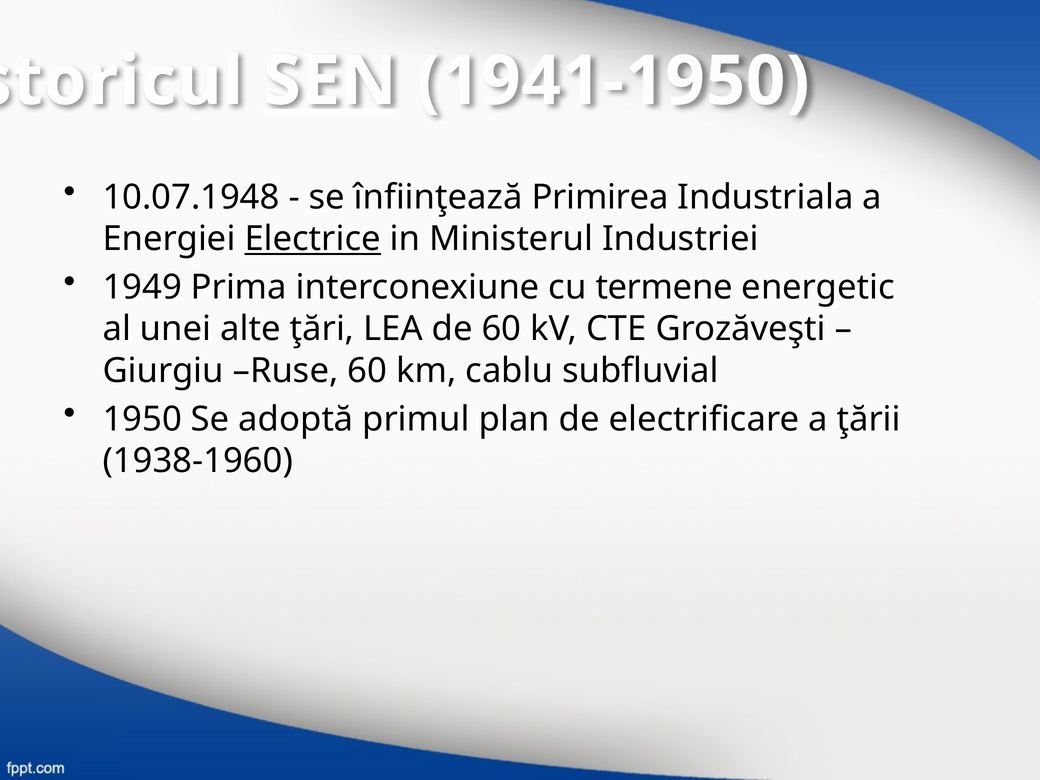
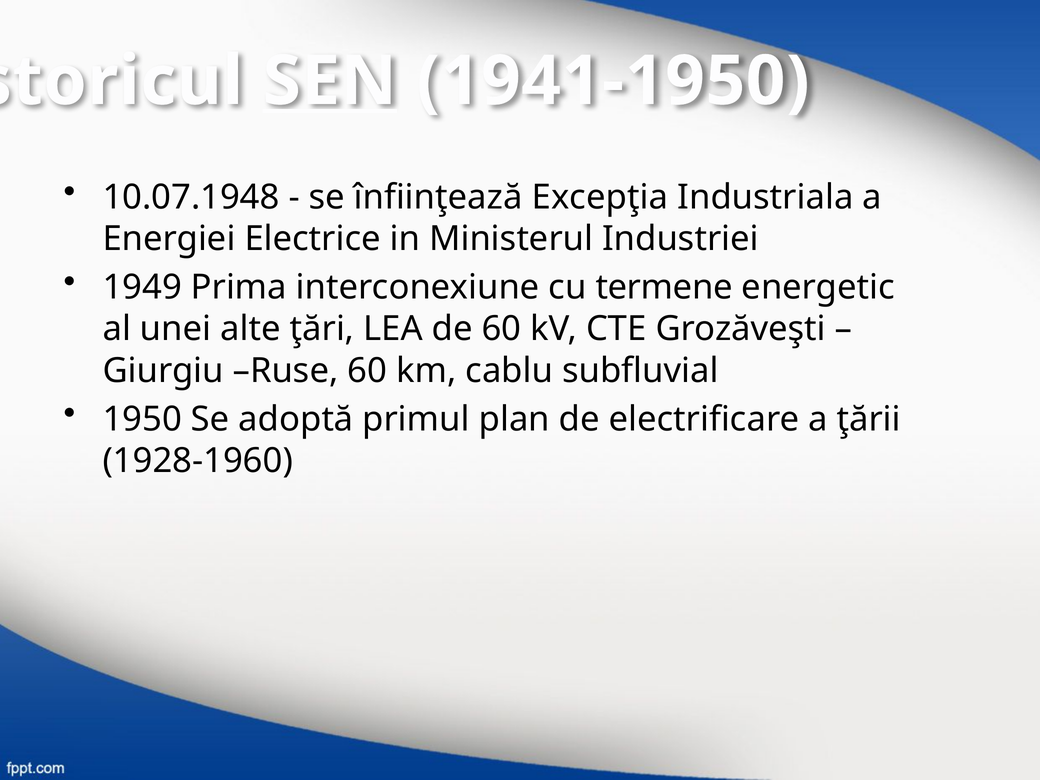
Primirea: Primirea -> Excepţia (600, 197)
Electrice underline: present -> none (313, 239)
1938-1960: 1938-1960 -> 1928-1960 (198, 461)
